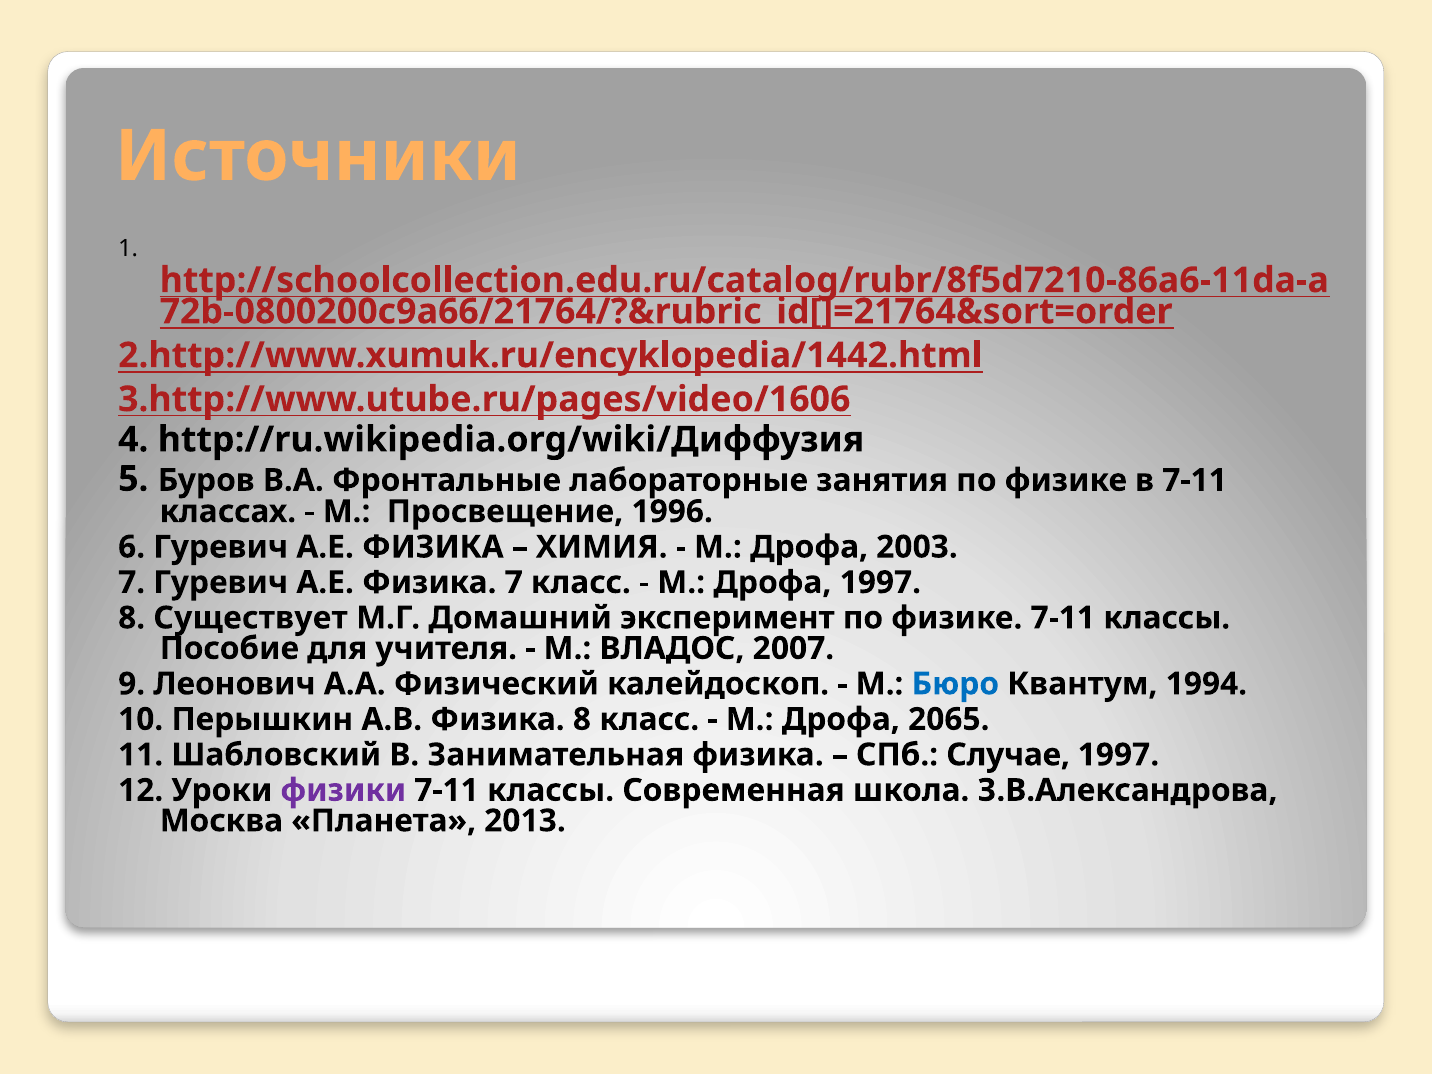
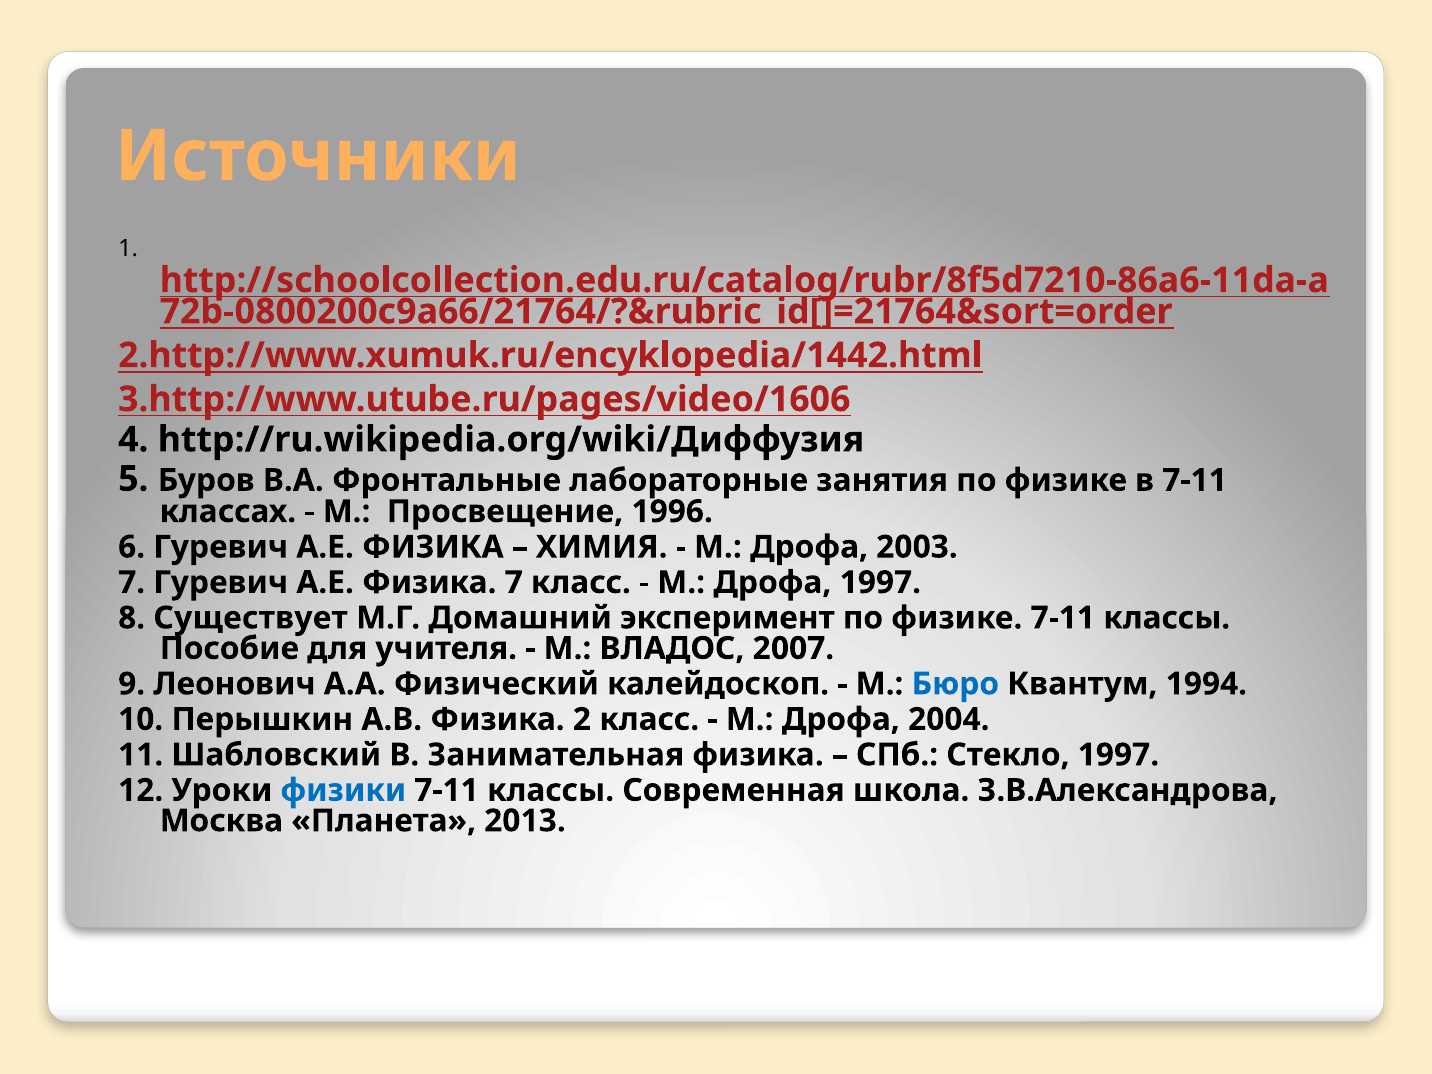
Физика 8: 8 -> 2 (582, 719)
2065: 2065 -> 2004 (949, 719)
Случае: Случае -> Стекло (1008, 755)
физики colour: purple -> blue (343, 790)
